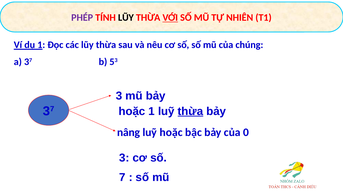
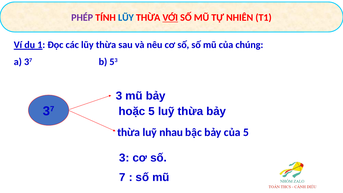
LŨY colour: black -> blue (126, 18)
hoặc 1: 1 -> 5 (152, 111)
thừa underline: present -> none (190, 111)
nâng: nâng -> thừa (129, 132)
luỹ hoặc: hoặc -> nhau (171, 132)
của 0: 0 -> 5 (246, 132)
